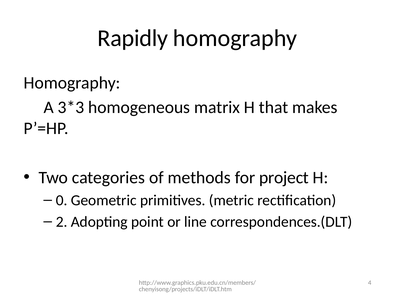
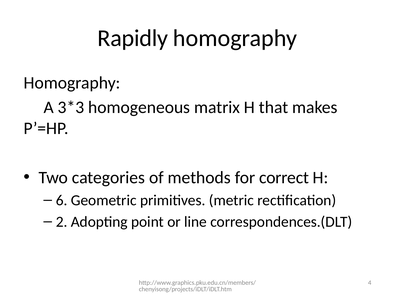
project: project -> correct (284, 178)
0: 0 -> 6 (62, 200)
